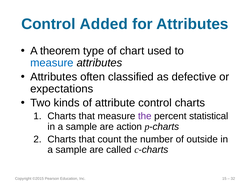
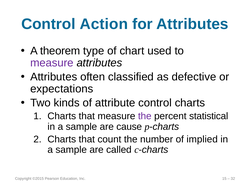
Added: Added -> Action (104, 24)
measure colour: blue -> purple (52, 63)
action: action -> cause (129, 127)
outside: outside -> implied (202, 140)
